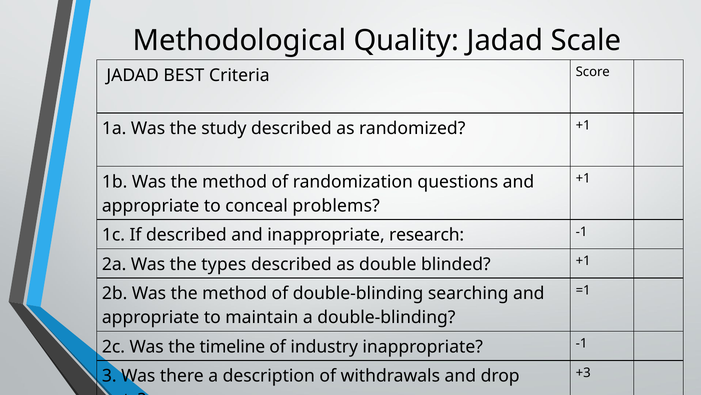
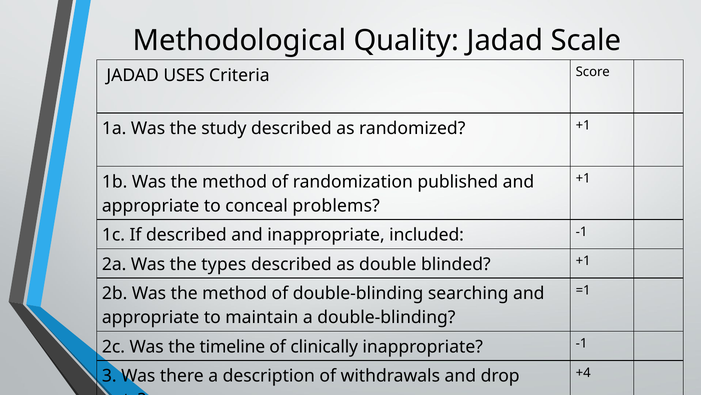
BEST: BEST -> USES (184, 75)
questions: questions -> published (458, 182)
research: research -> included (427, 235)
industry: industry -> clinically (324, 346)
+3: +3 -> +4 (583, 372)
